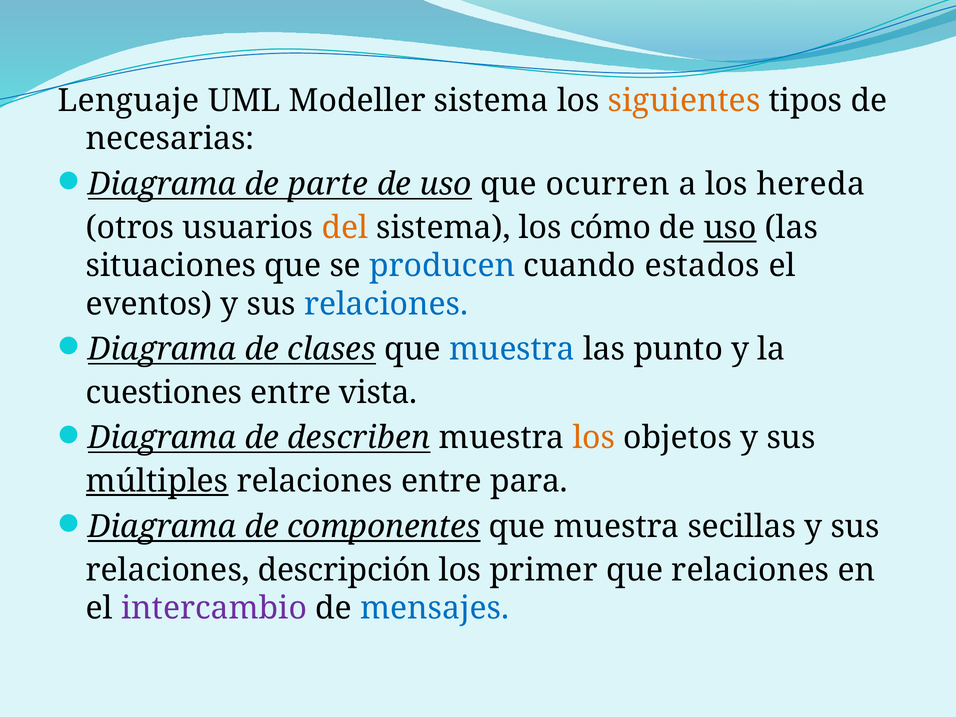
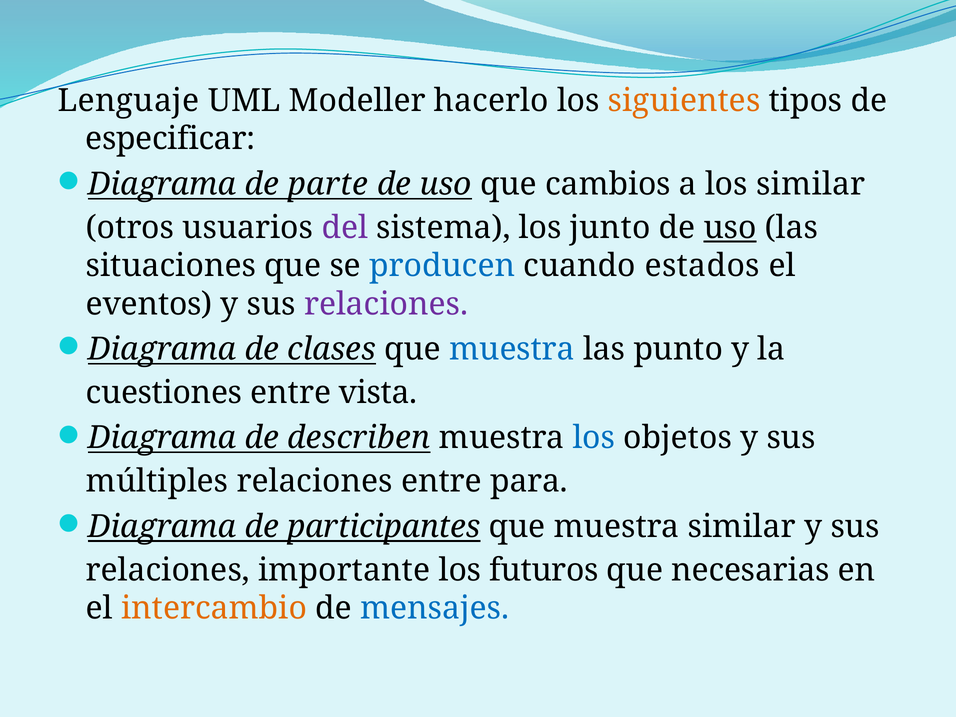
Modeller sistema: sistema -> hacerlo (491, 101)
necesarias: necesarias -> especificar (170, 139)
ocurren: ocurren -> cambios (608, 184)
los hereda: hereda -> similar (811, 184)
del colour: orange -> purple (345, 228)
cómo: cómo -> junto (610, 228)
relaciones colour: blue -> purple (386, 304)
los colour: orange -> blue (594, 438)
múltiples underline: present -> none (157, 481)
componentes: componentes -> participantes (384, 526)
muestra secillas: secillas -> similar (742, 526)
descripción: descripción -> importante (344, 570)
primer: primer -> futuros (544, 570)
que relaciones: relaciones -> necesarias (751, 570)
intercambio colour: purple -> orange (214, 608)
